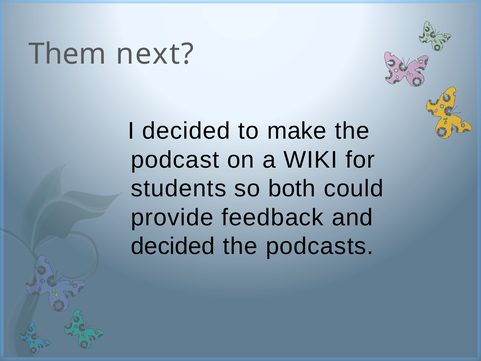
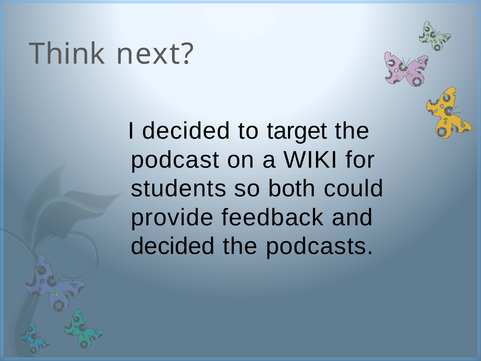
Them: Them -> Think (67, 54)
make: make -> target (297, 131)
